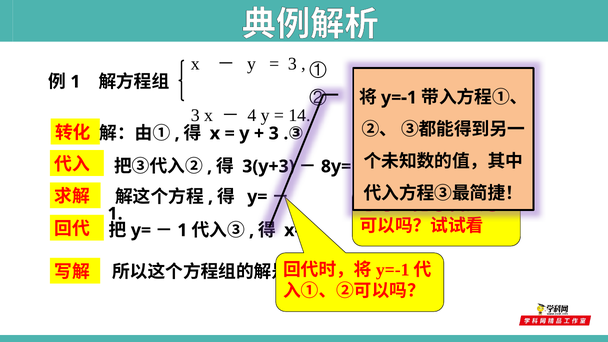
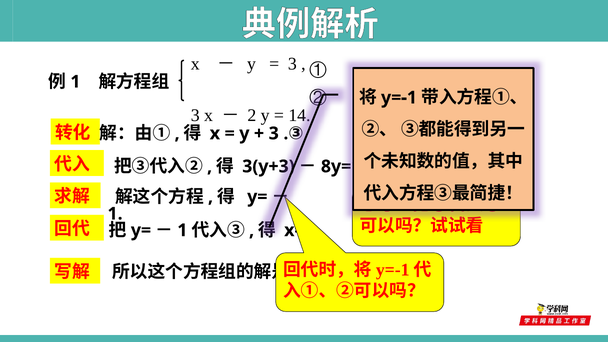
4: 4 -> 2 (252, 115)
